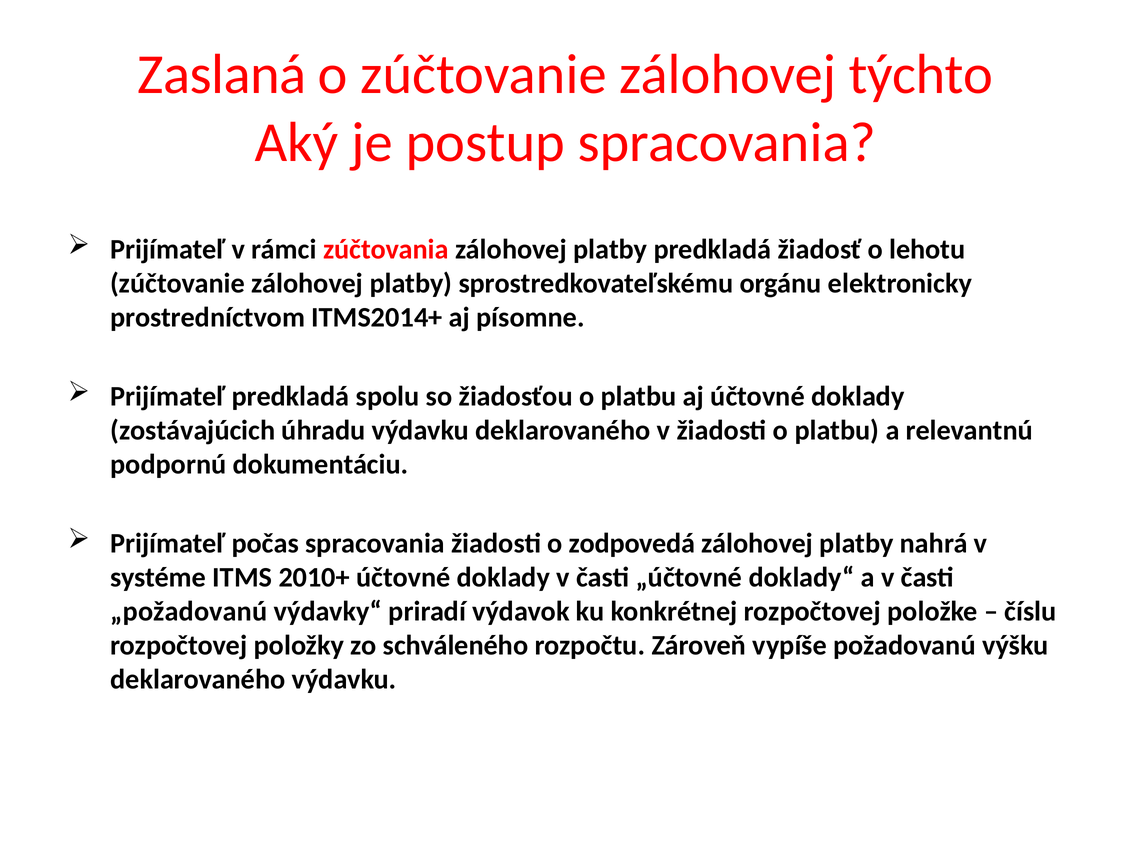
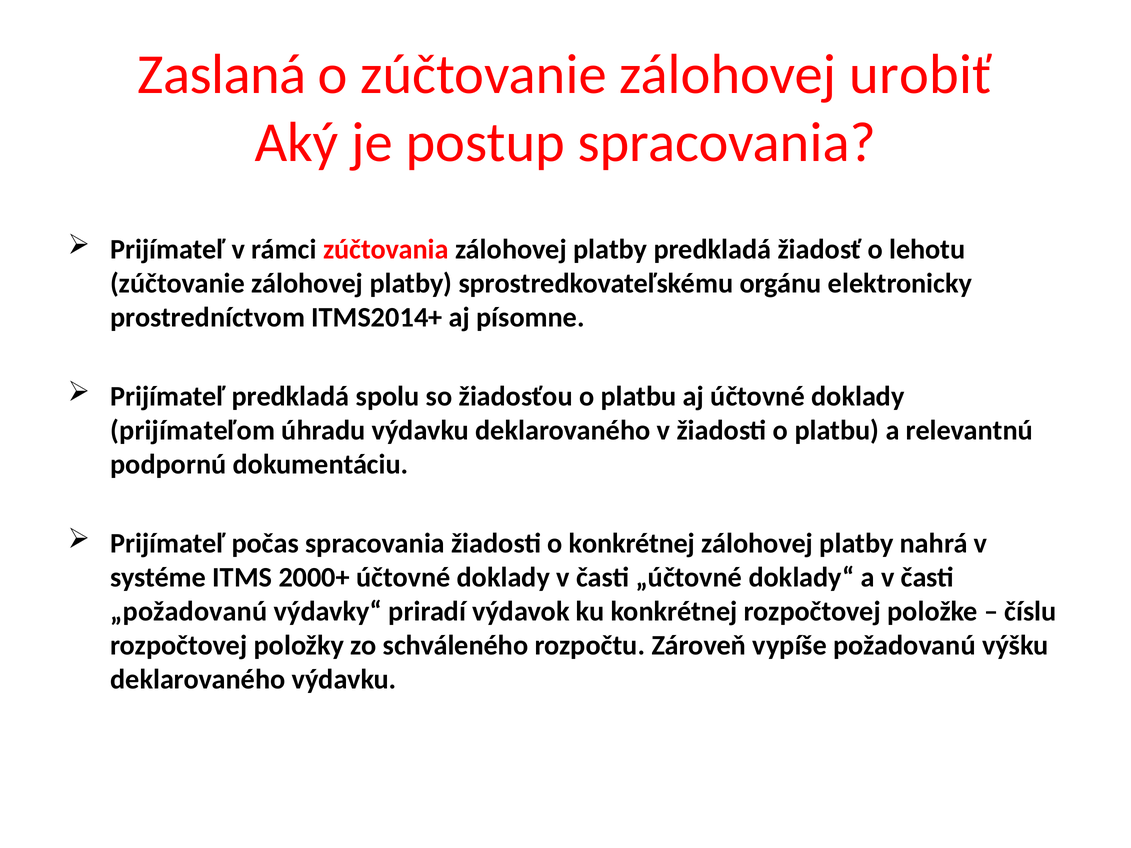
týchto: týchto -> urobiť (920, 75)
zostávajúcich: zostávajúcich -> prijímateľom (193, 431)
o zodpovedá: zodpovedá -> konkrétnej (632, 544)
2010+: 2010+ -> 2000+ (314, 578)
